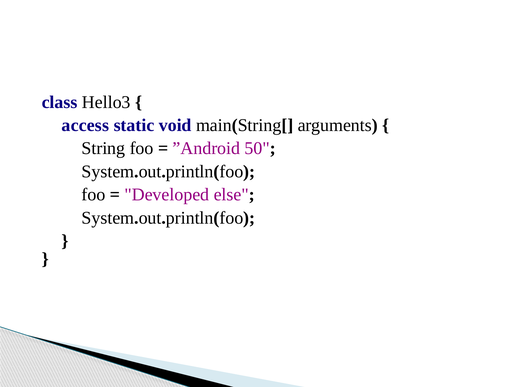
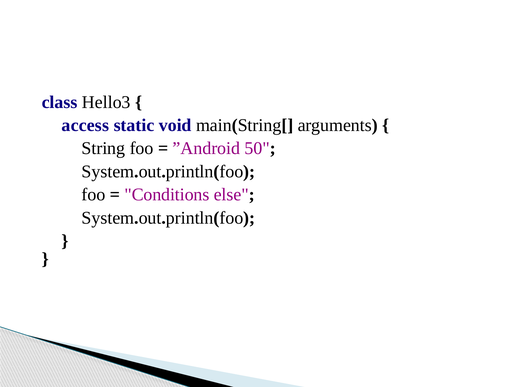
Developed: Developed -> Conditions (167, 195)
